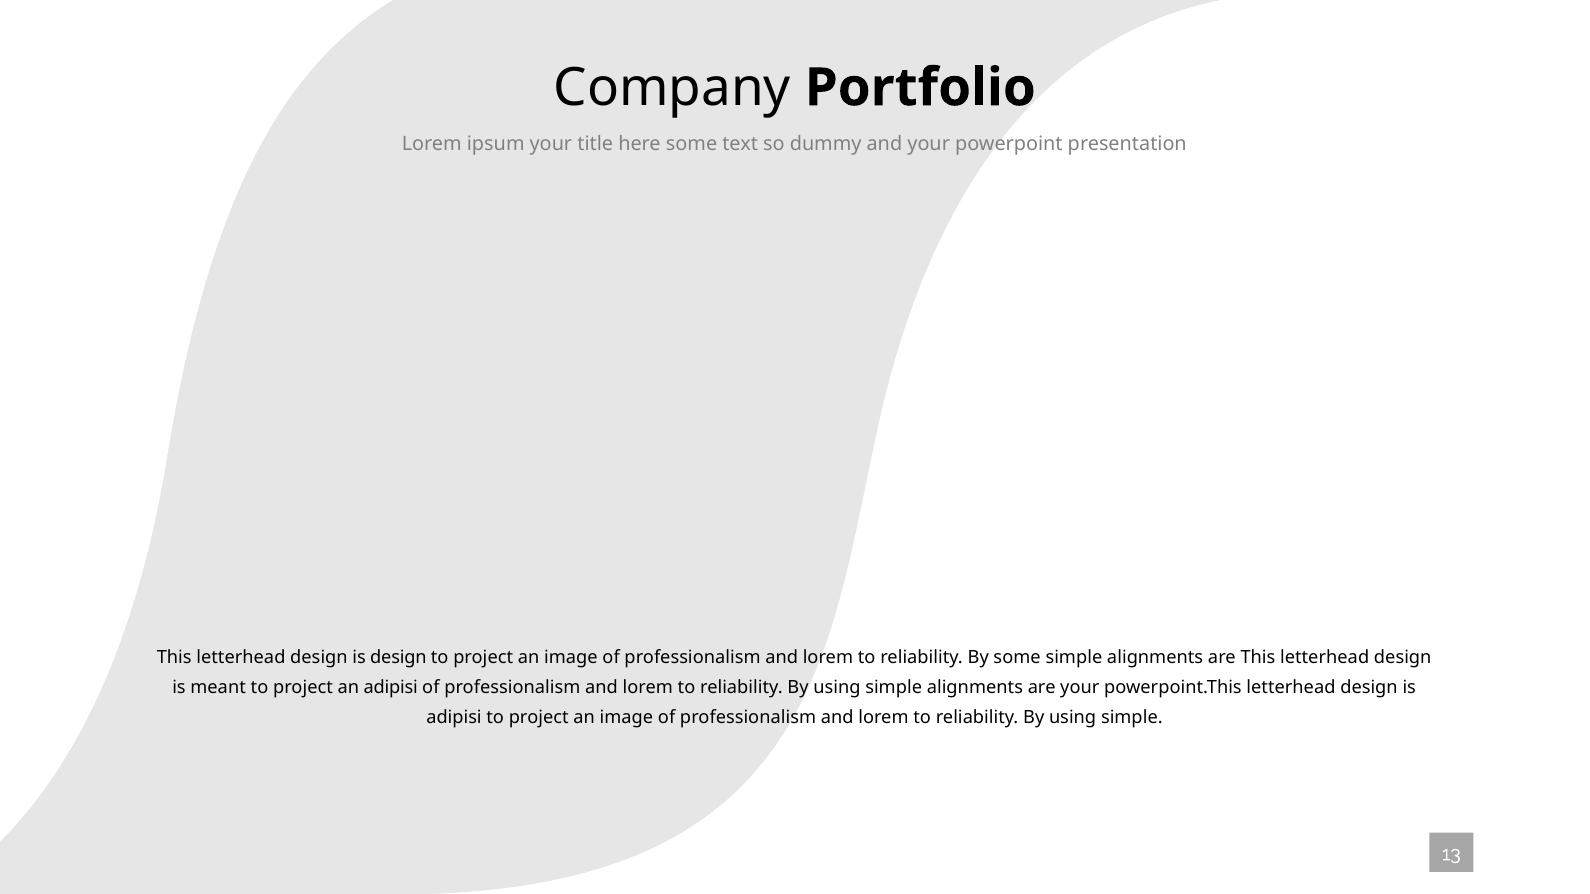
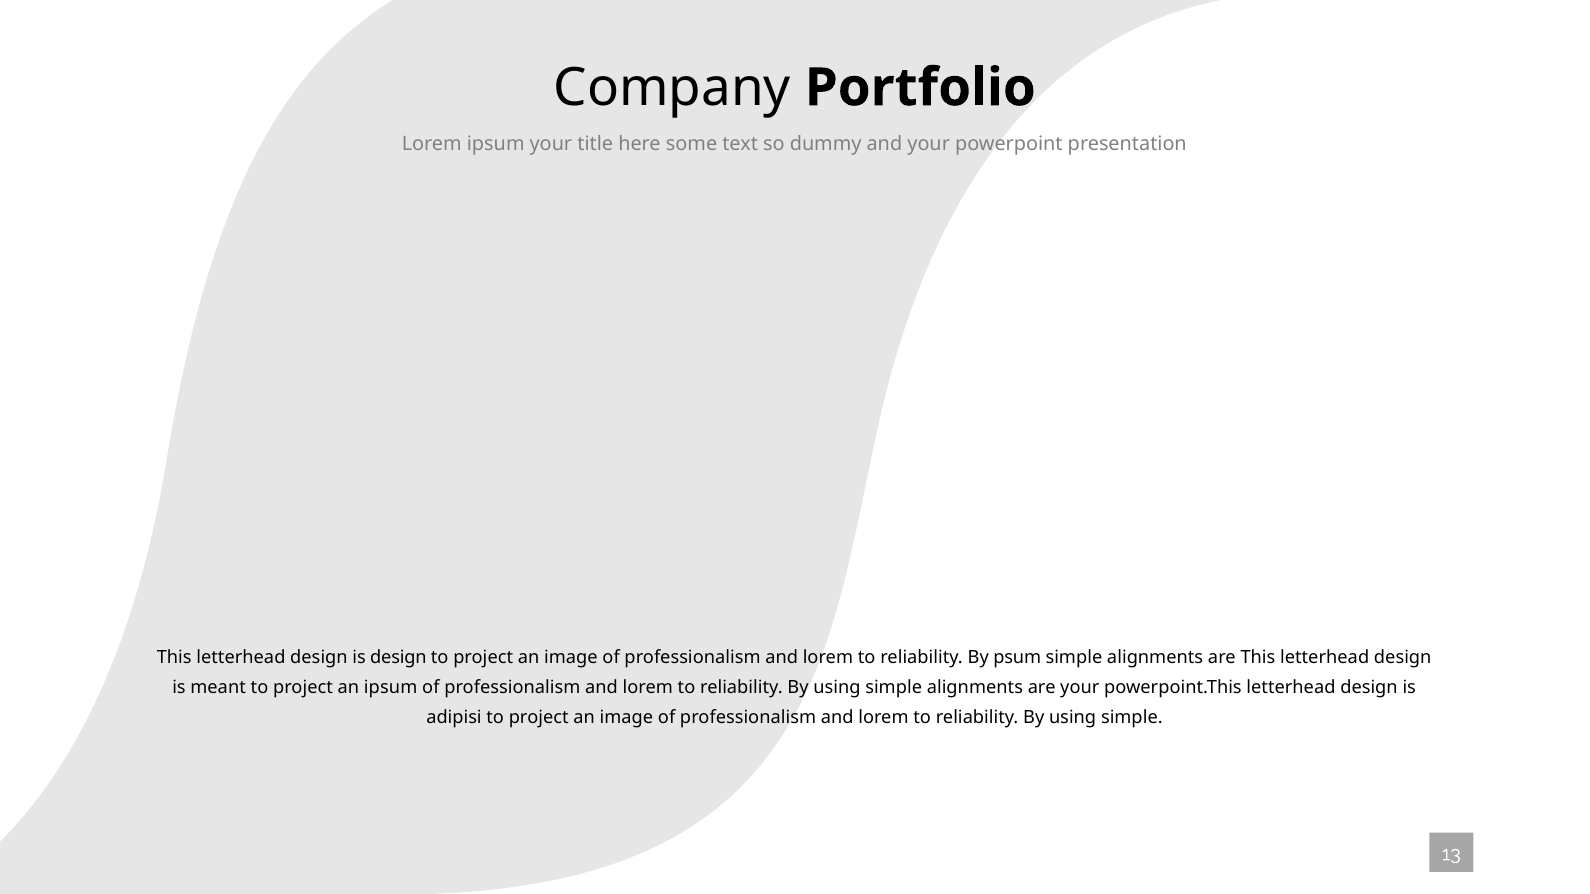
By some: some -> psum (1017, 658)
an adipisi: adipisi -> ipsum (391, 688)
